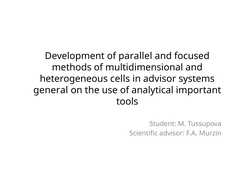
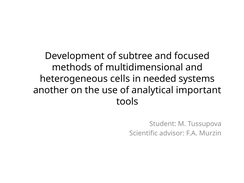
parallel: parallel -> subtree (135, 56)
in advisor: advisor -> needed (160, 79)
general: general -> another (51, 90)
